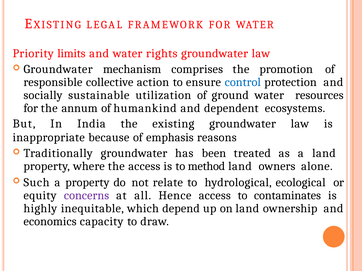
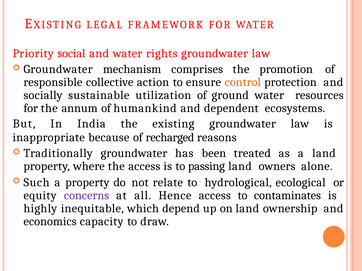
limits: limits -> social (71, 53)
control colour: blue -> orange (243, 82)
emphasis: emphasis -> recharged (170, 138)
method: method -> passing (206, 167)
